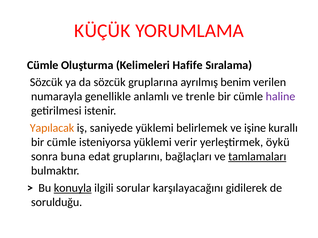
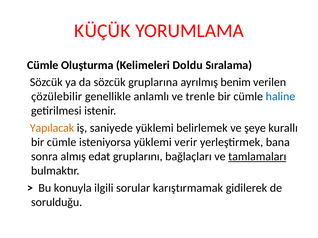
Hafife: Hafife -> Doldu (188, 65)
numarayla: numarayla -> çözülebilir (57, 97)
haline colour: purple -> blue (280, 97)
işine: işine -> şeye (255, 128)
öykü: öykü -> bana (278, 143)
buna: buna -> almış (73, 157)
konuyla underline: present -> none (73, 188)
karşılayacağını: karşılayacağını -> karıştırmamak (188, 188)
